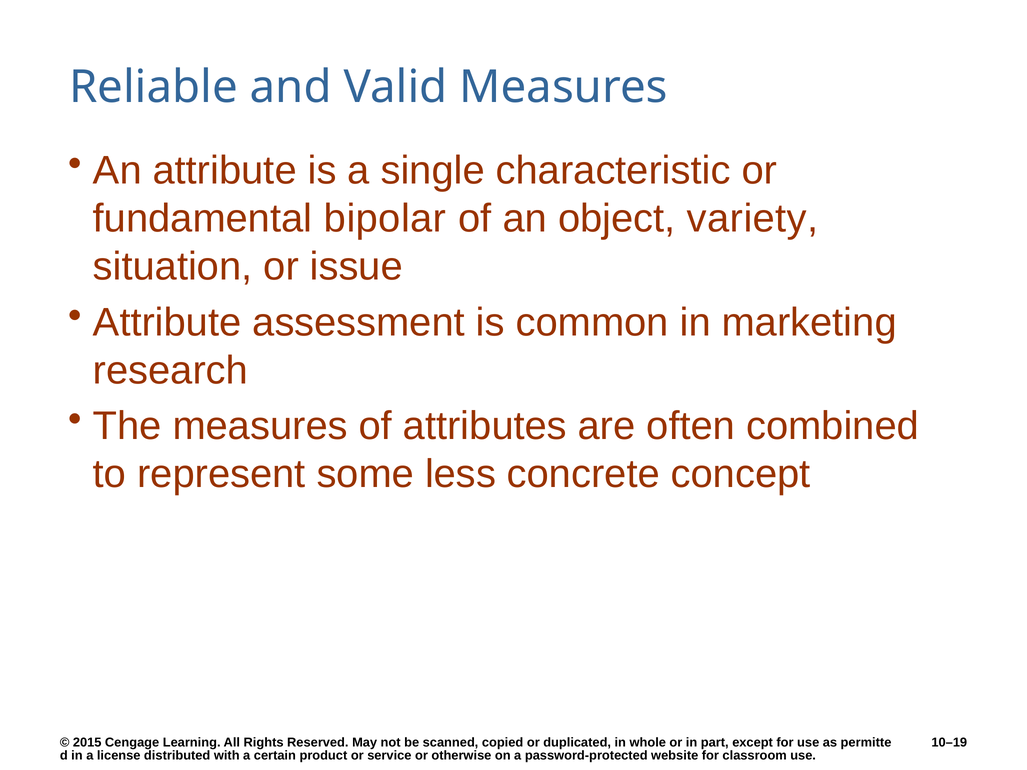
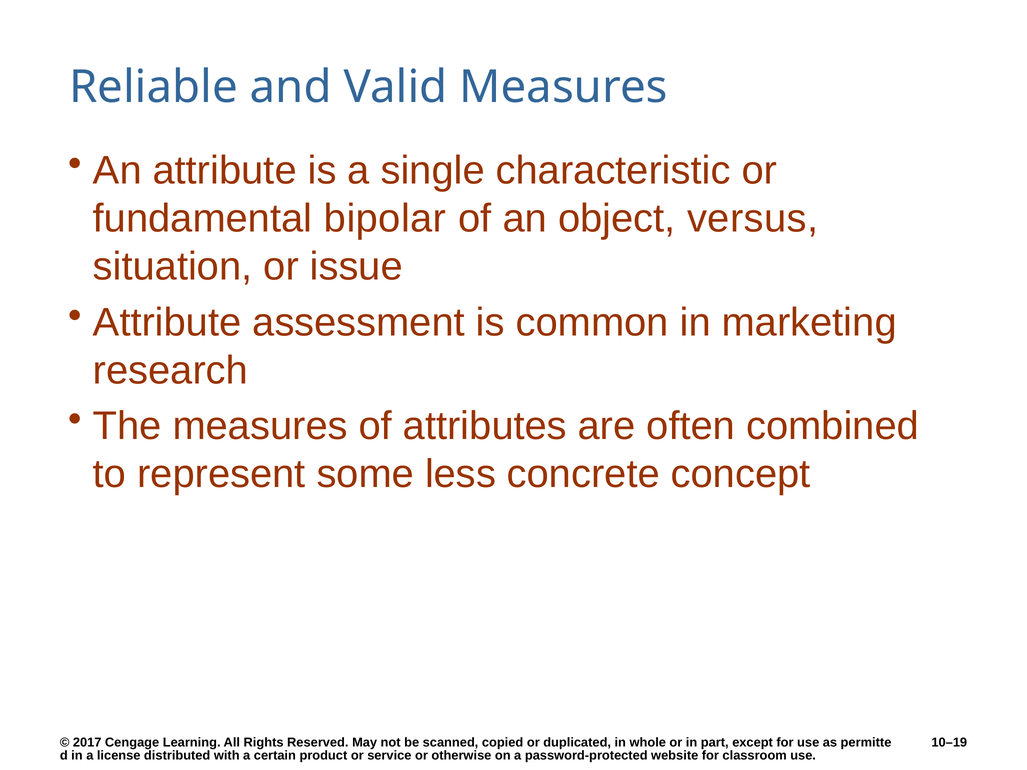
variety: variety -> versus (753, 219)
2015: 2015 -> 2017 (87, 743)
